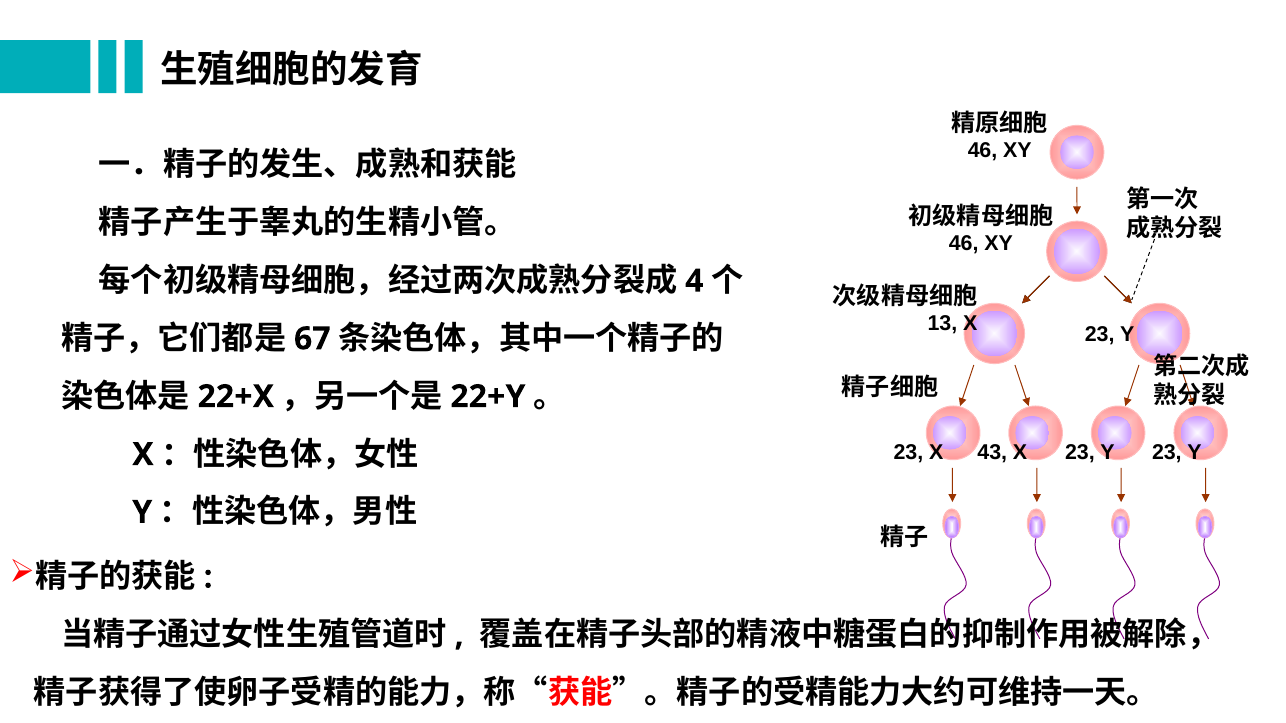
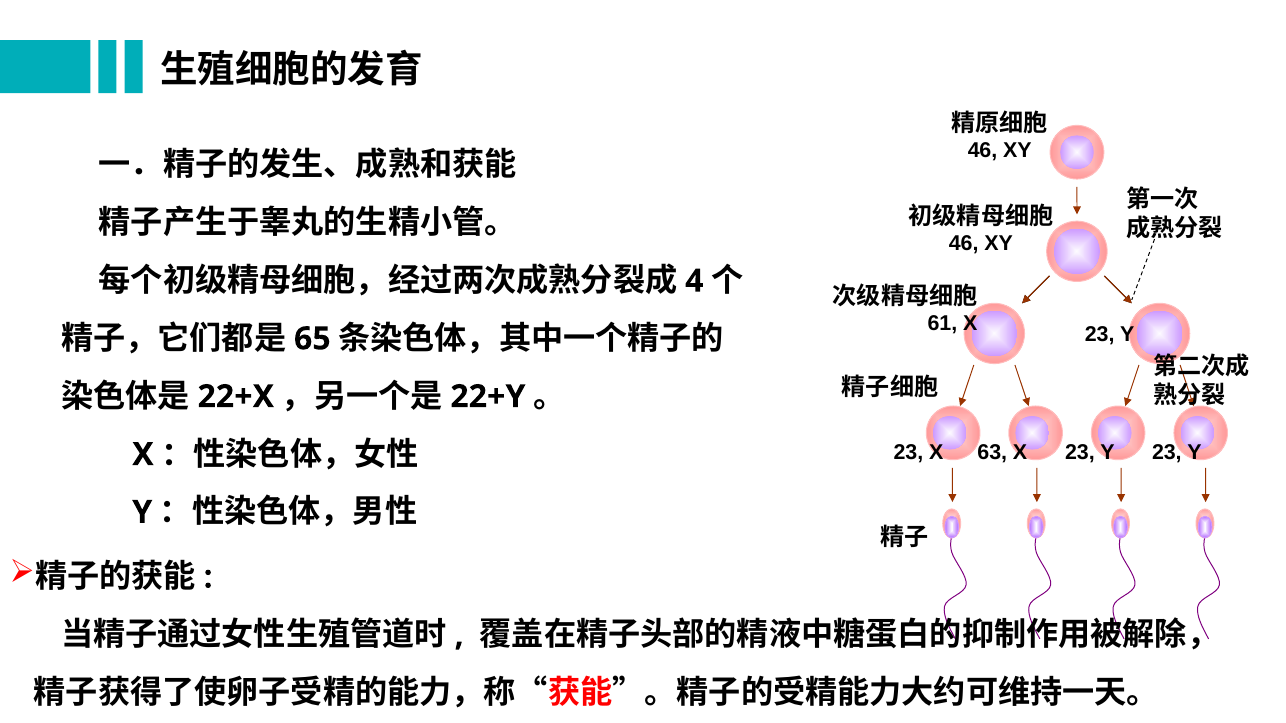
13: 13 -> 61 (942, 324)
67: 67 -> 65 (312, 339)
43: 43 -> 63 (992, 453)
